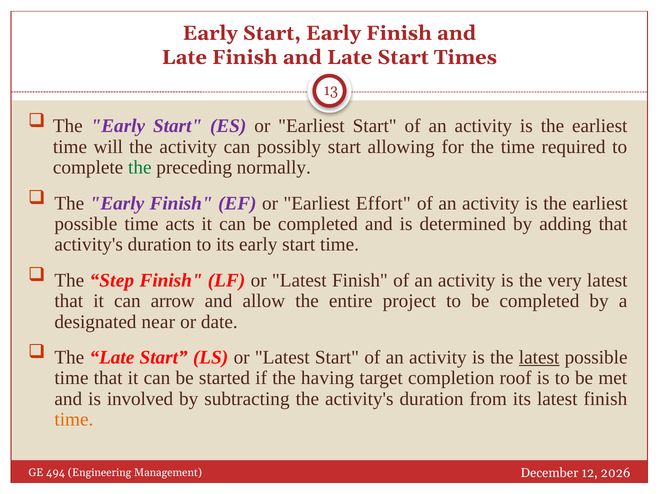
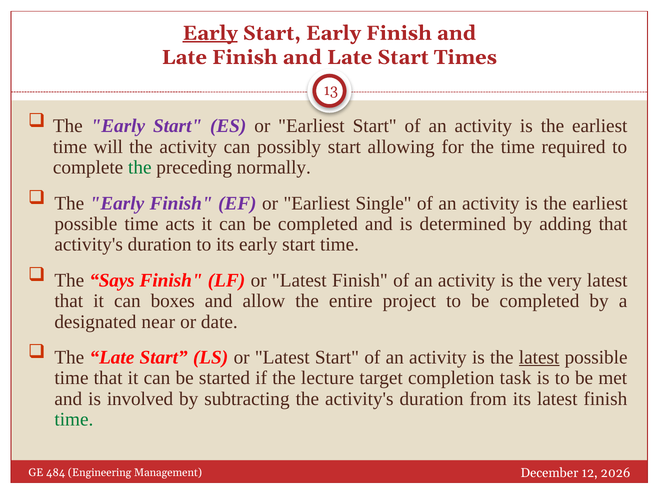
Early underline: none -> present (210, 33)
Effort: Effort -> Single (384, 203)
Step: Step -> Says (112, 280)
arrow: arrow -> boxes (173, 301)
having: having -> lecture (327, 378)
roof: roof -> task (515, 378)
time colour: orange -> green (74, 420)
494: 494 -> 484 (56, 473)
